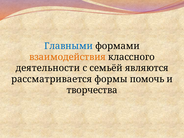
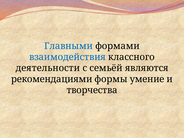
взаимодействия colour: orange -> blue (68, 57)
рассматривается: рассматривается -> рекомендациями (52, 79)
помочь: помочь -> умение (147, 79)
